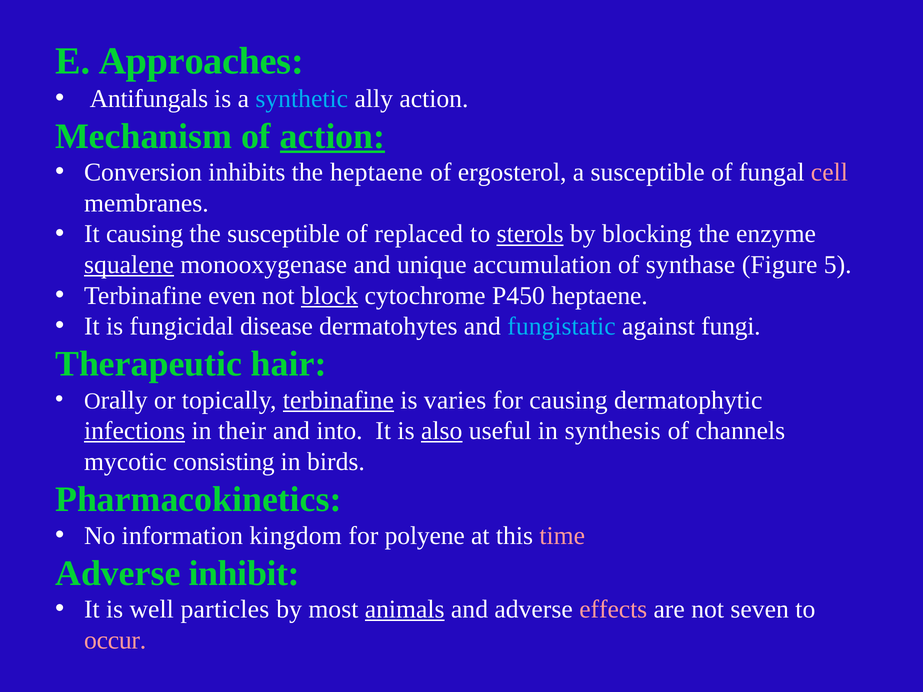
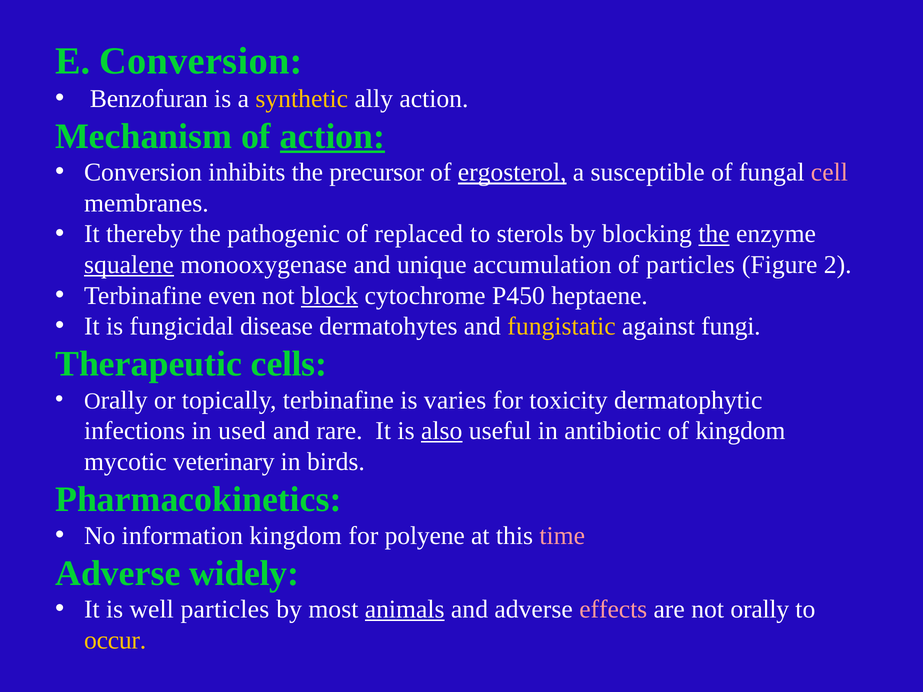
E Approaches: Approaches -> Conversion (201, 61)
Antifungals: Antifungals -> Benzofuran (149, 99)
synthetic colour: light blue -> yellow (302, 99)
the heptaene: heptaene -> precursor (377, 173)
ergosterol underline: none -> present (512, 173)
It causing: causing -> thereby (145, 234)
the susceptible: susceptible -> pathogenic (284, 234)
sterols underline: present -> none (530, 234)
the underline: none -> present (714, 234)
of synthase: synthase -> particles (691, 265)
5: 5 -> 2 (838, 265)
fungistatic colour: light blue -> yellow (562, 326)
hair: hair -> cells (289, 364)
terbinafine underline: present -> none (338, 400)
for causing: causing -> toxicity (569, 400)
infections underline: present -> none (135, 431)
their: their -> used (242, 431)
into: into -> rare (340, 431)
synthesis: synthesis -> antibiotic (613, 431)
of channels: channels -> kingdom (740, 431)
consisting: consisting -> veterinary (224, 462)
inhibit: inhibit -> widely (244, 573)
not seven: seven -> orally (760, 610)
occur colour: pink -> yellow (115, 640)
